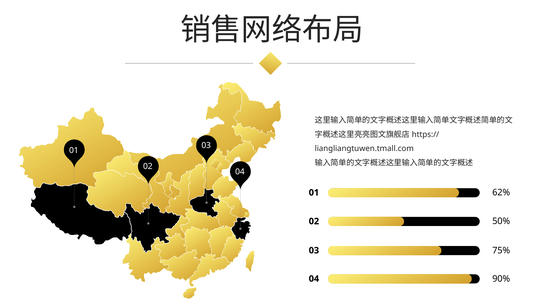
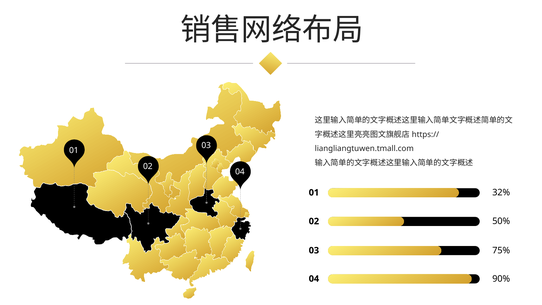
62%: 62% -> 32% (501, 193)
